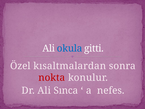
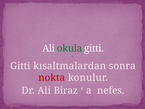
okula colour: blue -> green (70, 48)
Özel: Özel -> Gitti (20, 66)
Sınca: Sınca -> Biraz (66, 90)
